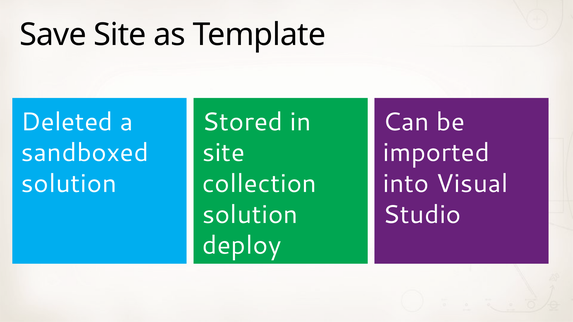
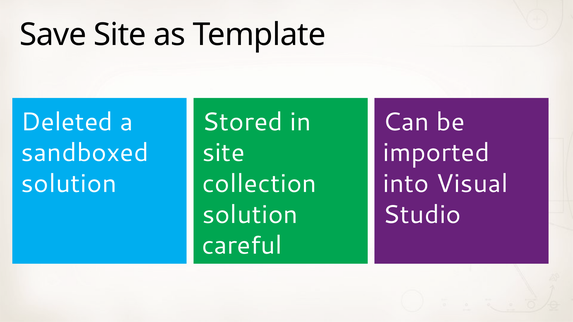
deploy: deploy -> careful (242, 246)
